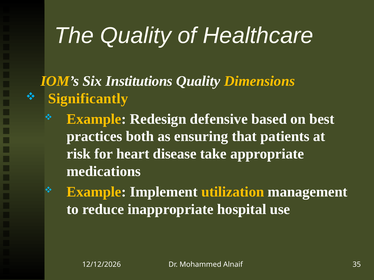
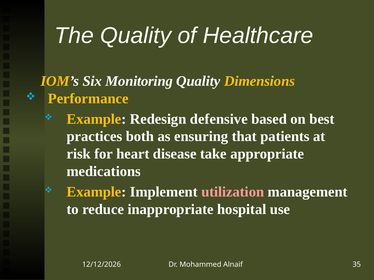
Institutions: Institutions -> Monitoring (139, 81)
Significantly: Significantly -> Performance (88, 99)
utilization colour: yellow -> pink (233, 192)
